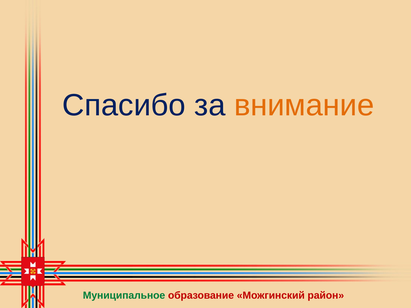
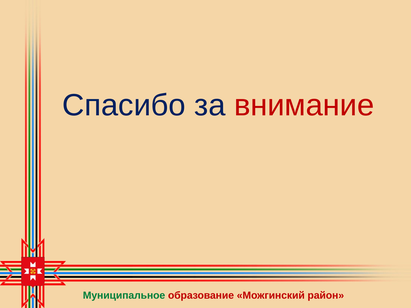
внимание colour: orange -> red (304, 106)
